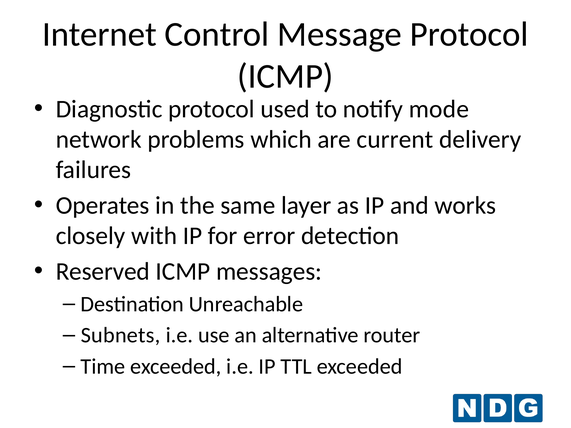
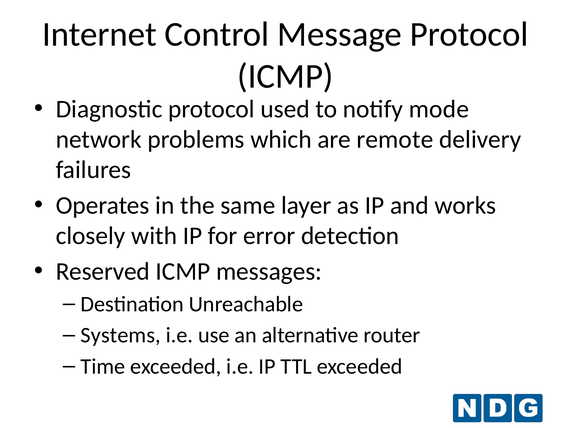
current: current -> remote (395, 140)
Subnets: Subnets -> Systems (121, 335)
